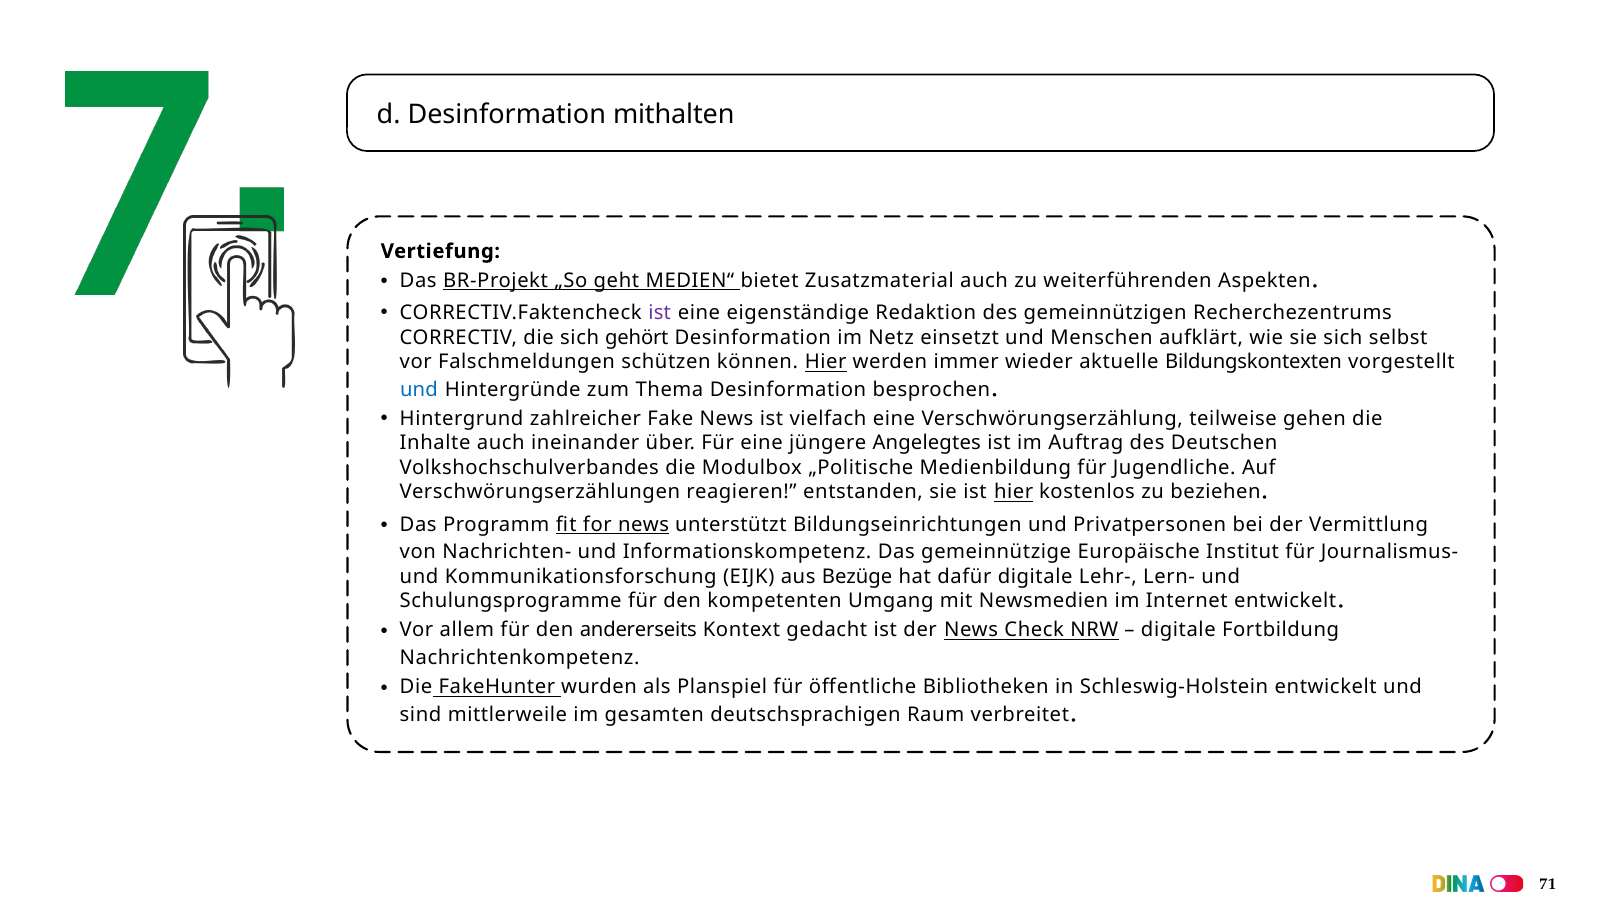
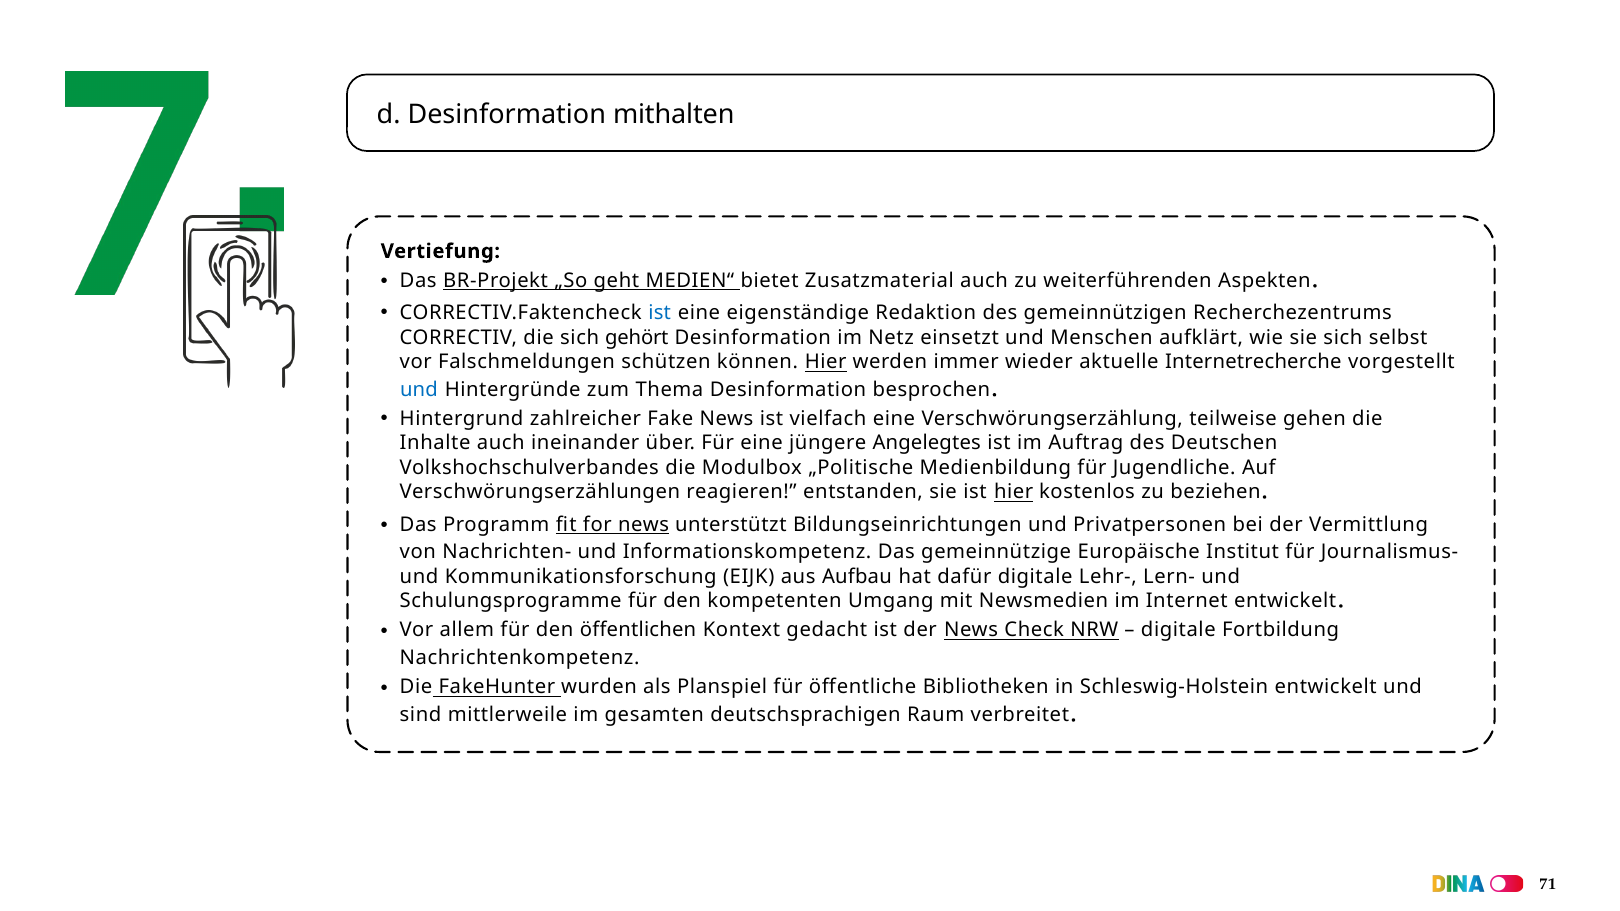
ist colour: purple -> blue (660, 313)
Bildungskontexten: Bildungskontexten -> Internetrecherche (1253, 362)
Bezüge: Bezüge -> Aufbau (857, 577)
andererseits: andererseits -> öffentlichen (638, 630)
